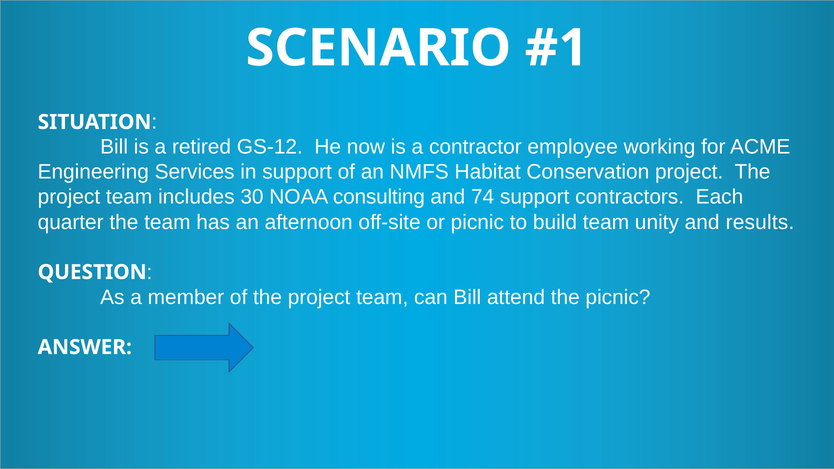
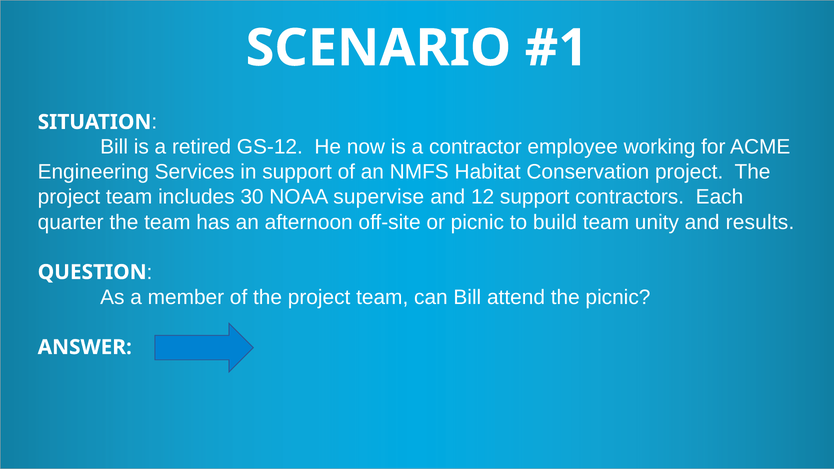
consulting: consulting -> supervise (379, 197)
74: 74 -> 12 (483, 197)
